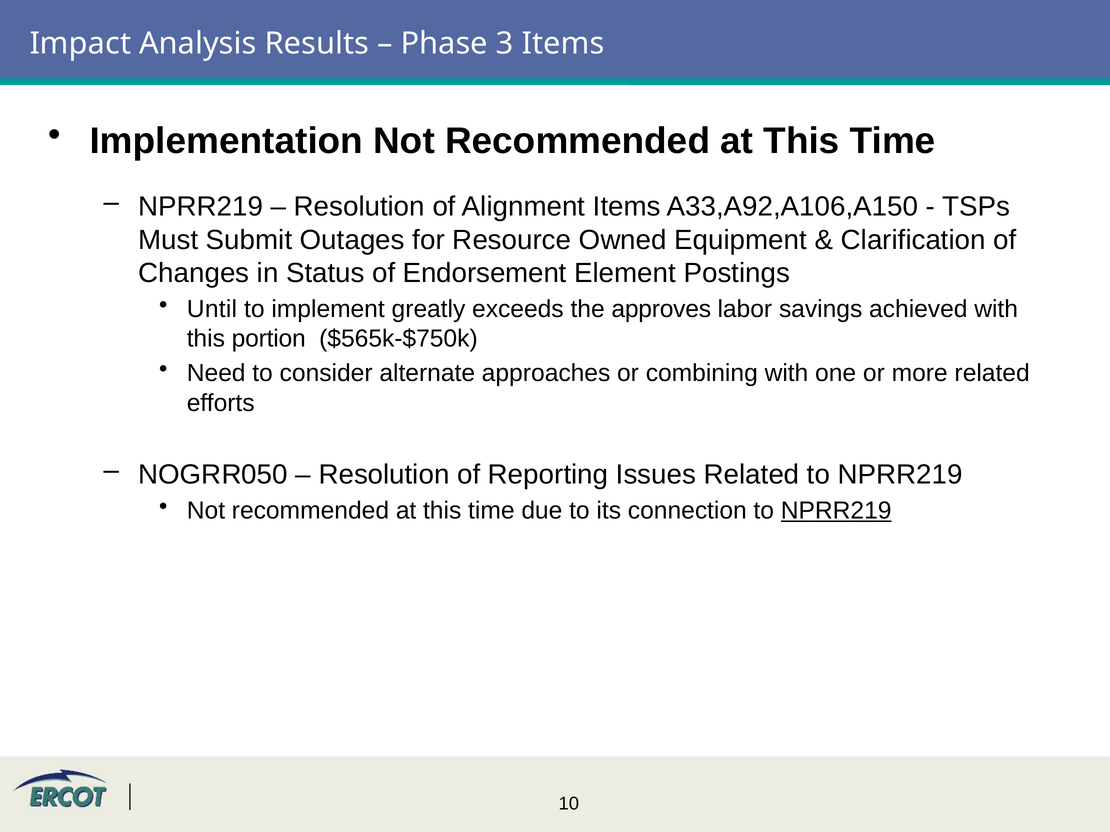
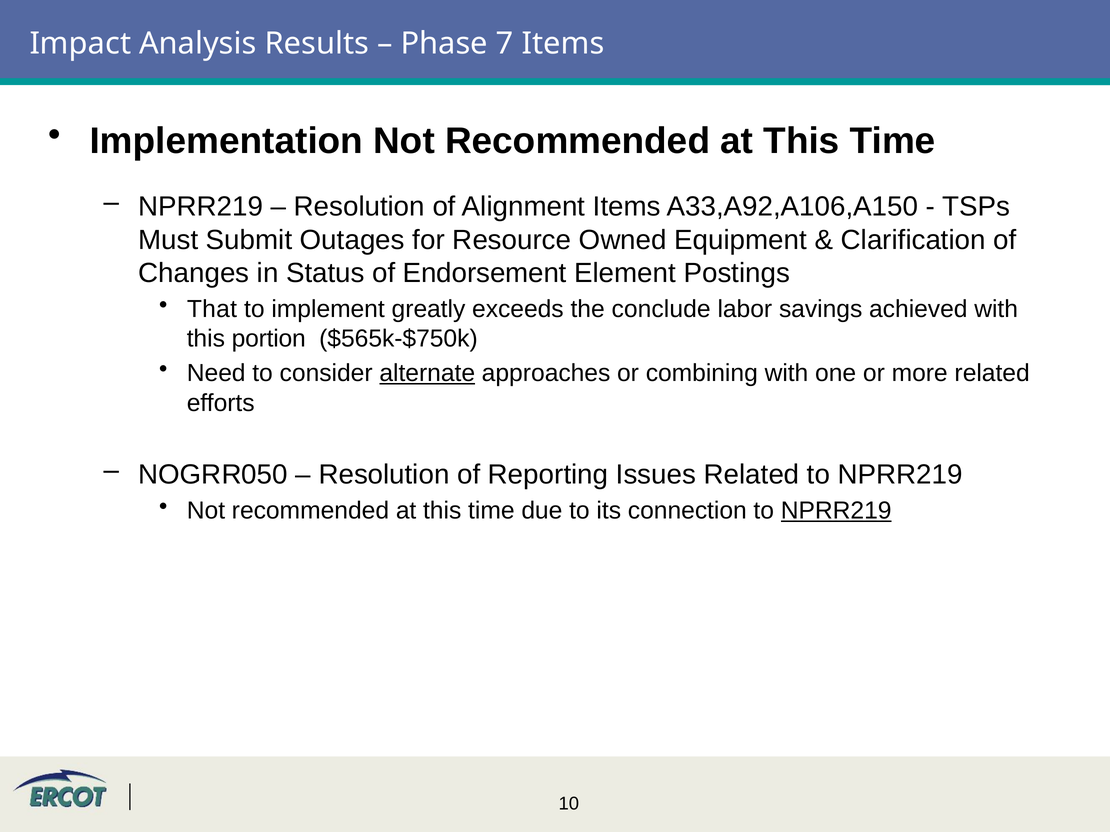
3: 3 -> 7 (505, 44)
Until: Until -> That (212, 309)
approves: approves -> conclude (661, 309)
alternate underline: none -> present (427, 374)
